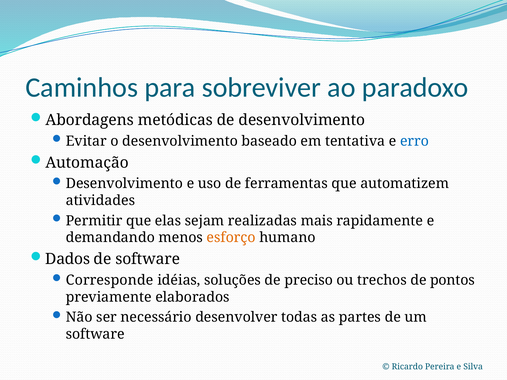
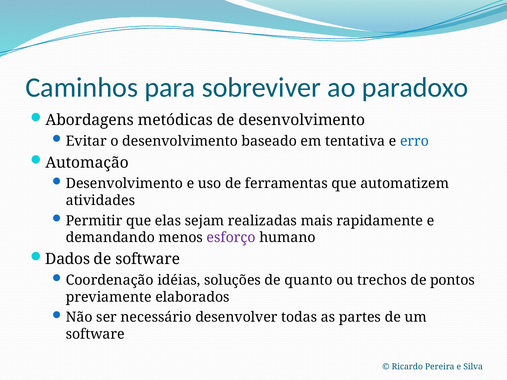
esforço colour: orange -> purple (231, 238)
Corresponde: Corresponde -> Coordenação (110, 280)
preciso: preciso -> quanto (309, 280)
